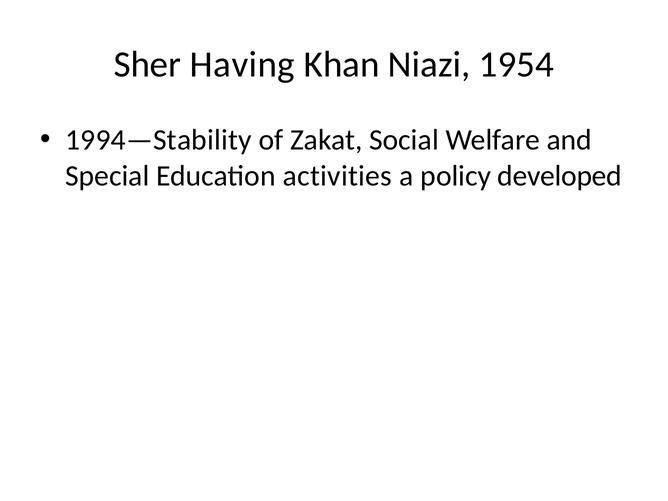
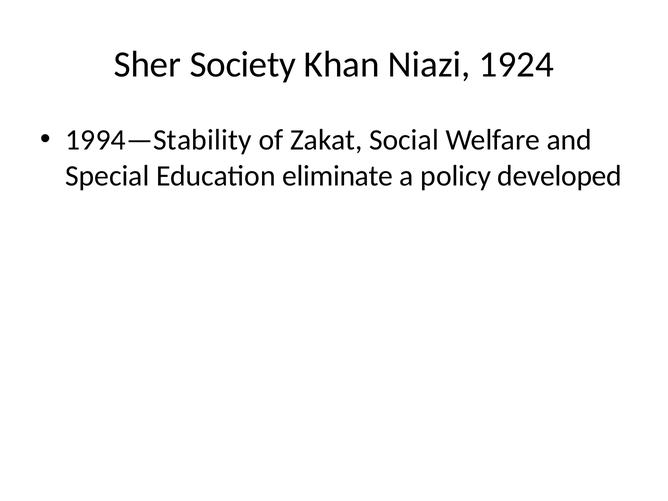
Having: Having -> Society (243, 64)
1954: 1954 -> 1924 (516, 64)
activities: activities -> eliminate (338, 176)
